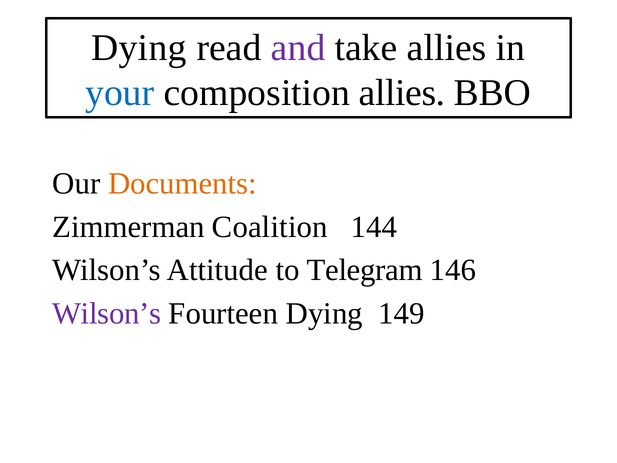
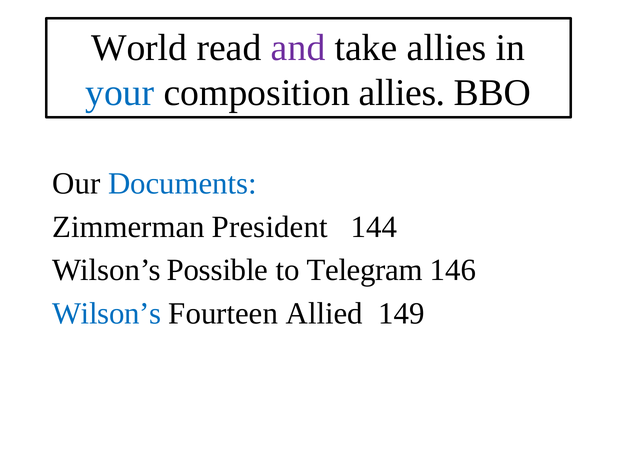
Dying: Dying -> World (139, 48)
Documents colour: orange -> blue (183, 184)
Coalition: Coalition -> President (270, 227)
Attitude: Attitude -> Possible (217, 270)
Wilson’s colour: purple -> blue (107, 313)
Fourteen Dying: Dying -> Allied (324, 313)
